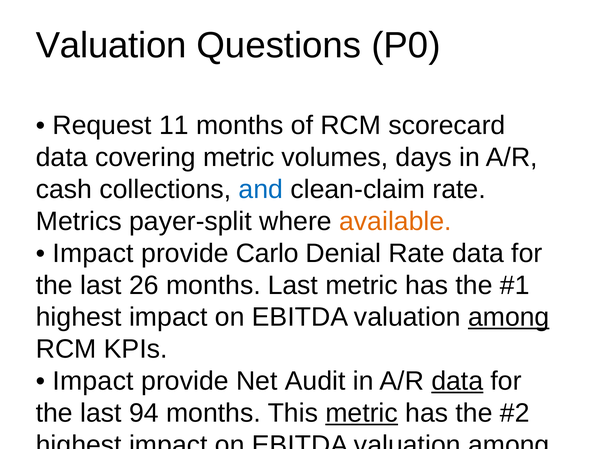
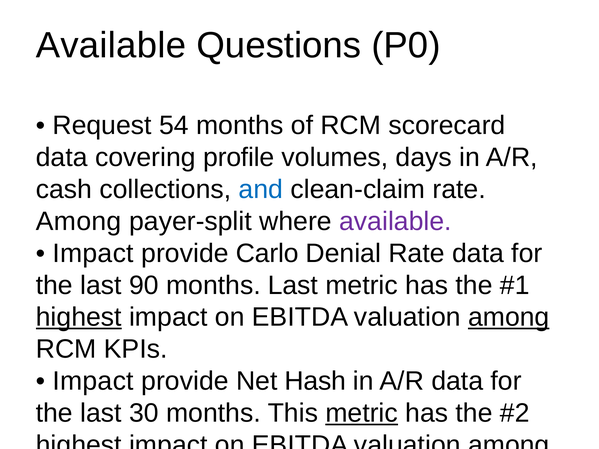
Valuation: Valuation -> Available (111, 45)
11: 11 -> 54 (174, 126)
covering metric: metric -> profile (239, 158)
Metrics: Metrics -> Among (79, 221)
available colour: orange -> purple (395, 221)
26: 26 -> 90 (144, 285)
highest underline: none -> present (79, 317)
Audit: Audit -> Hash (315, 381)
data underline: present -> none (457, 381)
94: 94 -> 30 (144, 413)
